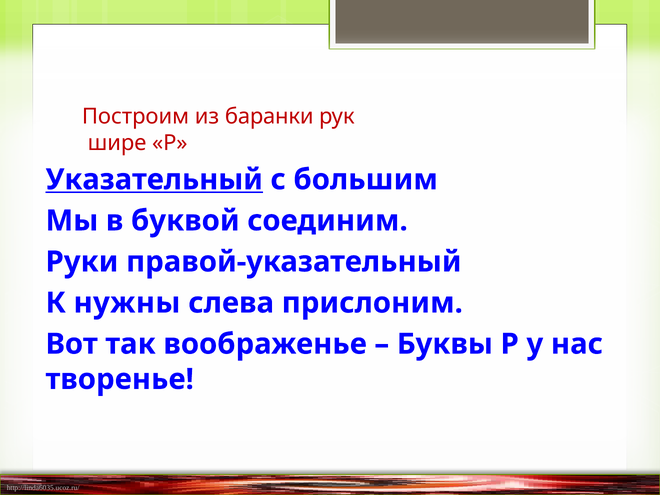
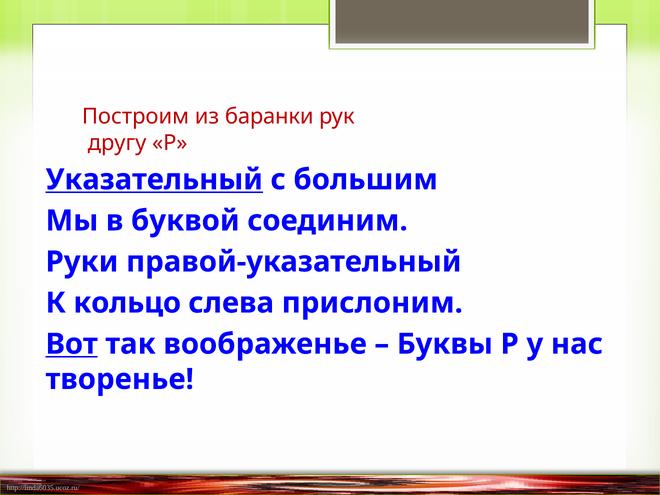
шире: шире -> другу (117, 143)
нужны: нужны -> кольцо (127, 303)
Вот underline: none -> present (72, 344)
